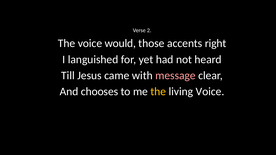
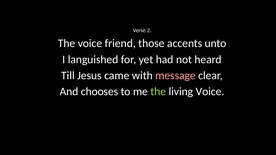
would: would -> friend (120, 43)
right: right -> unto (216, 43)
the colour: yellow -> light green (158, 92)
